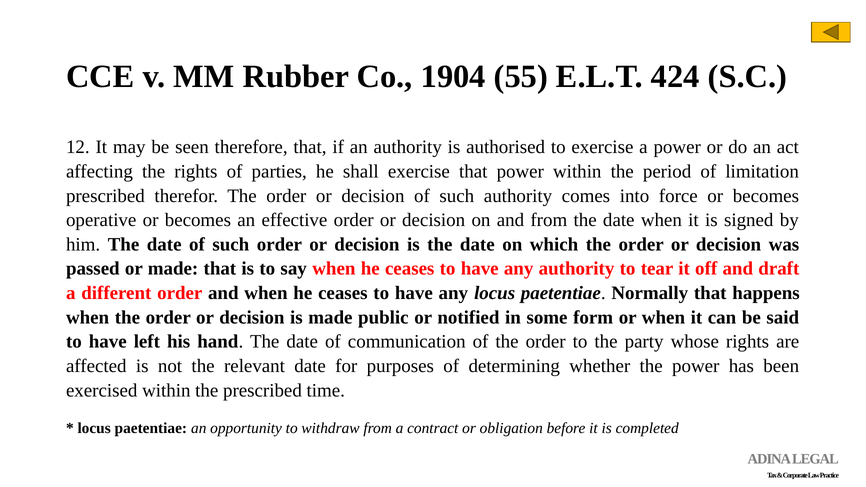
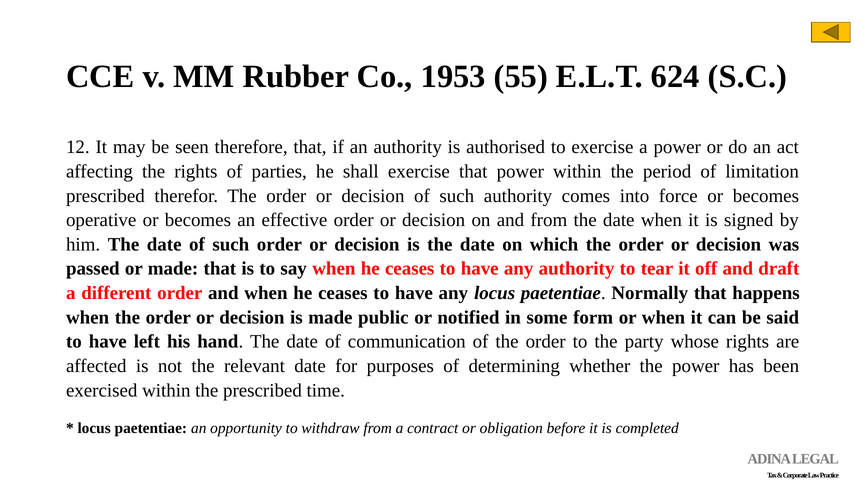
1904: 1904 -> 1953 (453, 77)
424: 424 -> 624 (675, 77)
